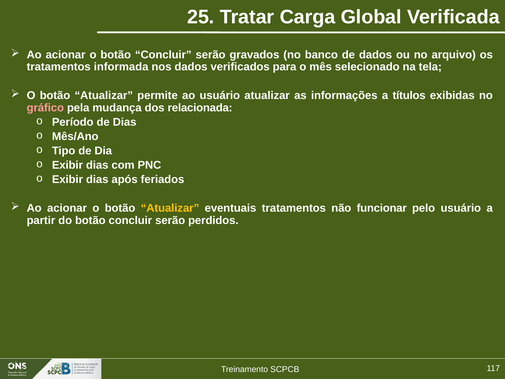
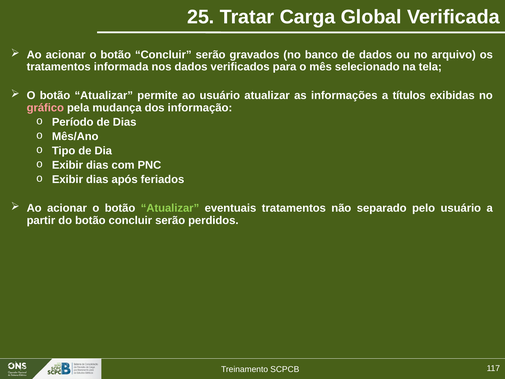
relacionada: relacionada -> informação (200, 108)
Atualizar colour: yellow -> light green (170, 208)
funcionar: funcionar -> separado (382, 208)
